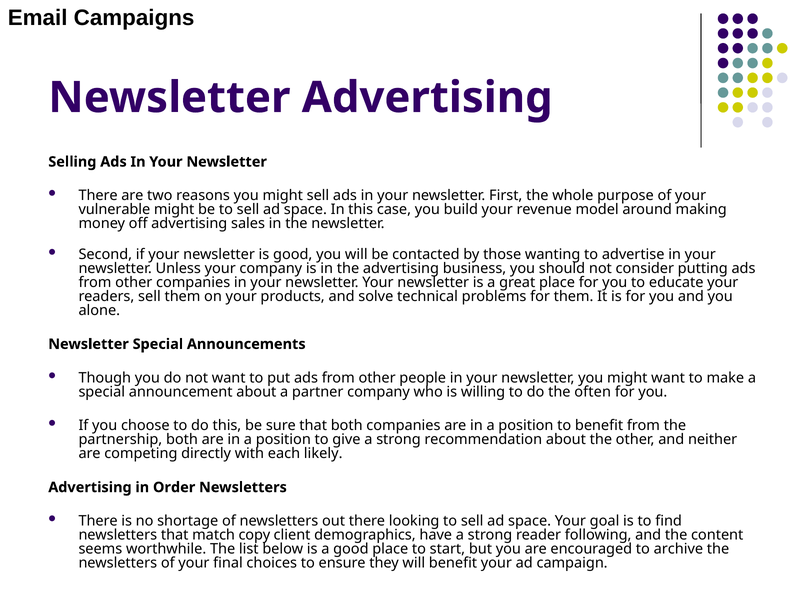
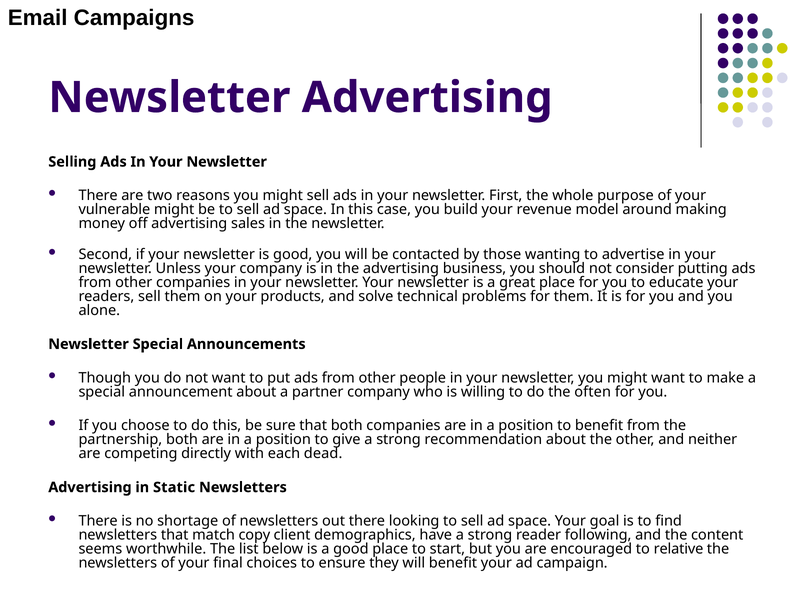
likely: likely -> dead (323, 453)
Order: Order -> Static (174, 487)
archive: archive -> relative (678, 549)
